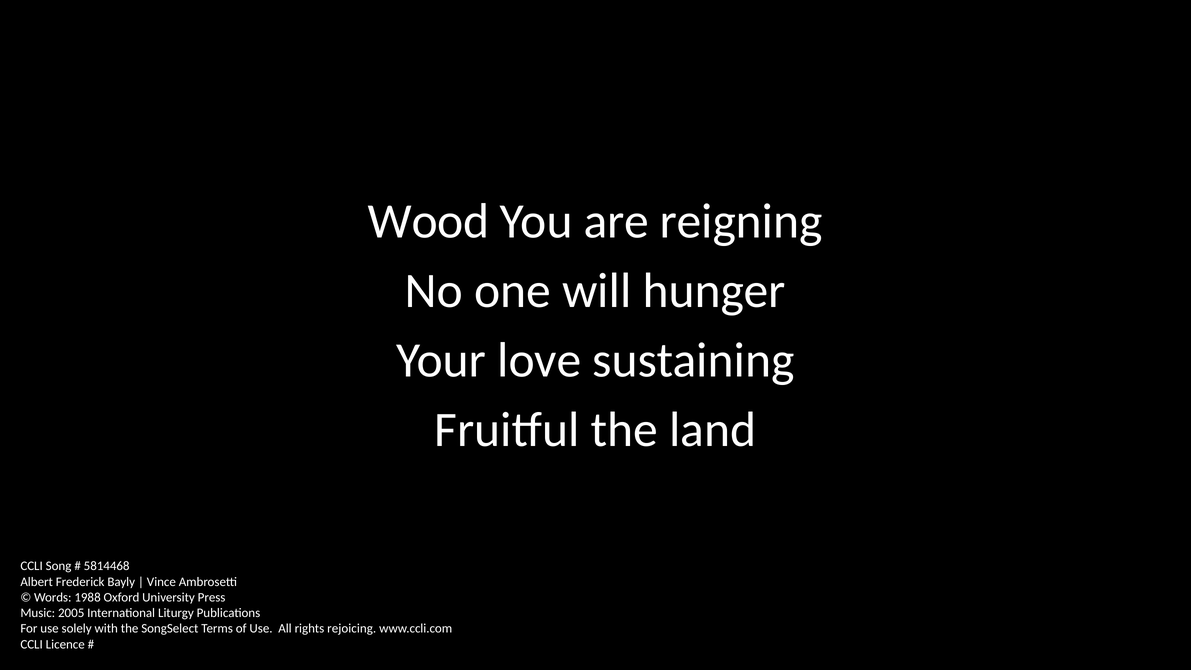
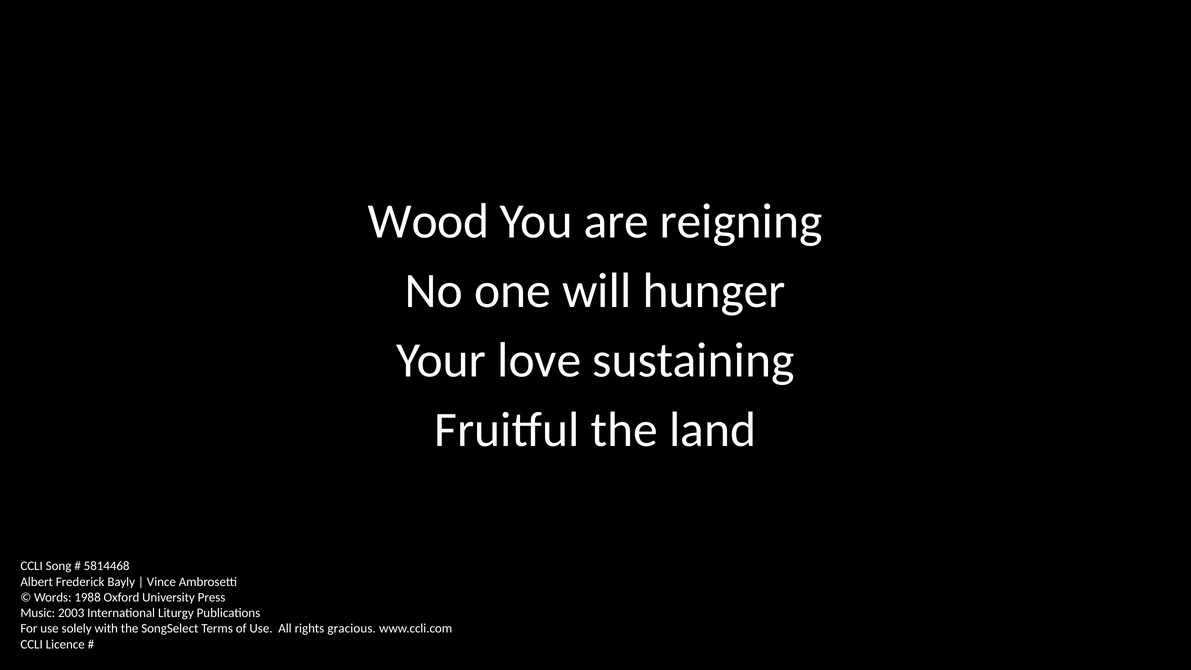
2005: 2005 -> 2003 (71, 613)
rejoicing: rejoicing -> gracious (352, 629)
